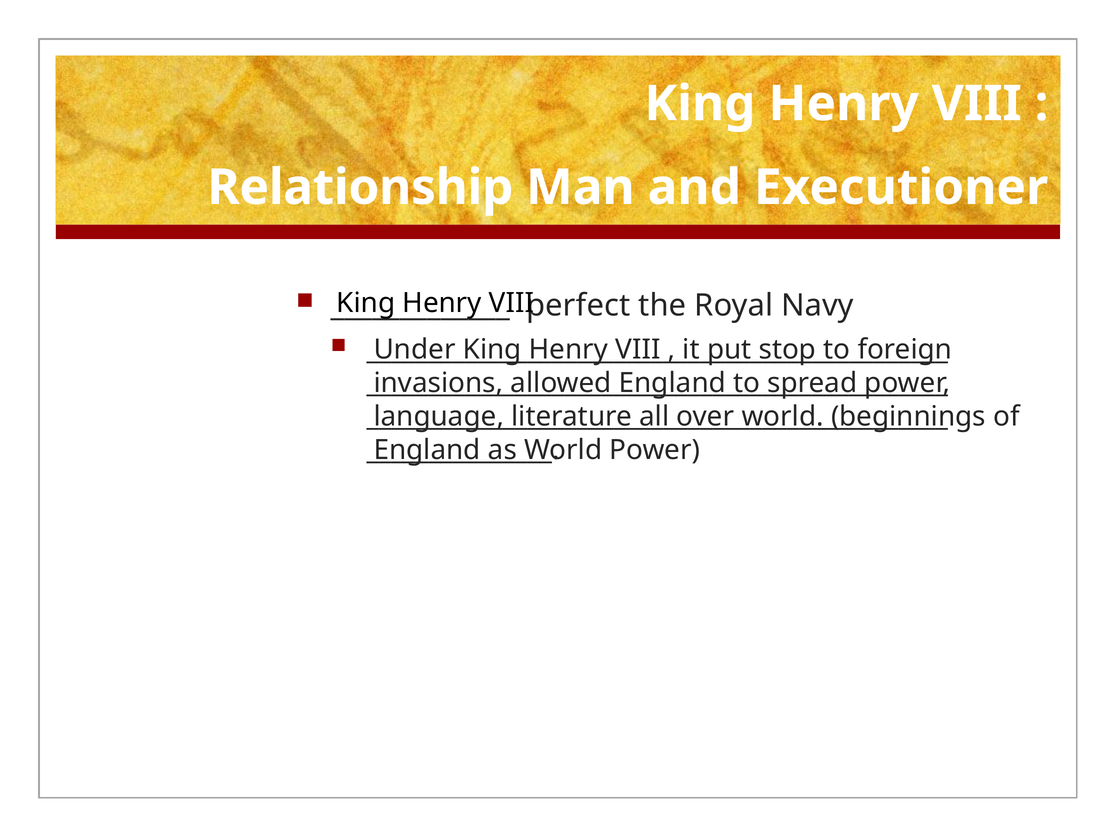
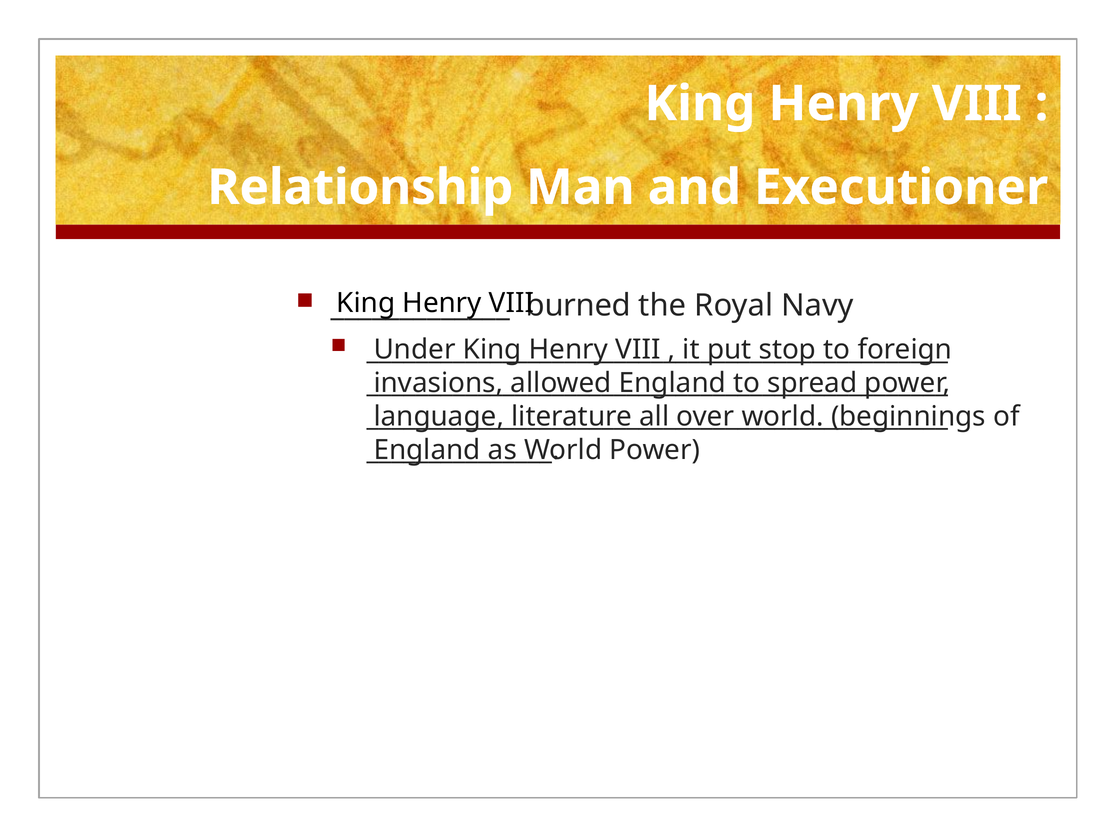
perfect: perfect -> burned (578, 305)
